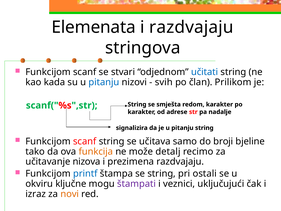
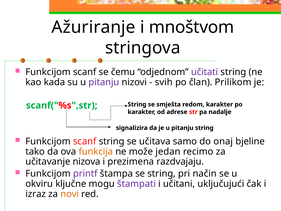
Elemenata: Elemenata -> Ažuriranje (93, 27)
i razdvajaju: razdvajaju -> mnoštvom (192, 27)
stvari: stvari -> čemu (123, 72)
učitati colour: blue -> purple (205, 72)
pitanju colour: blue -> purple (104, 82)
broji: broji -> onaj (223, 141)
detalj: detalj -> jedan (168, 151)
printf colour: blue -> purple (85, 173)
ostali: ostali -> način (205, 173)
veznici: veznici -> učitani (179, 184)
